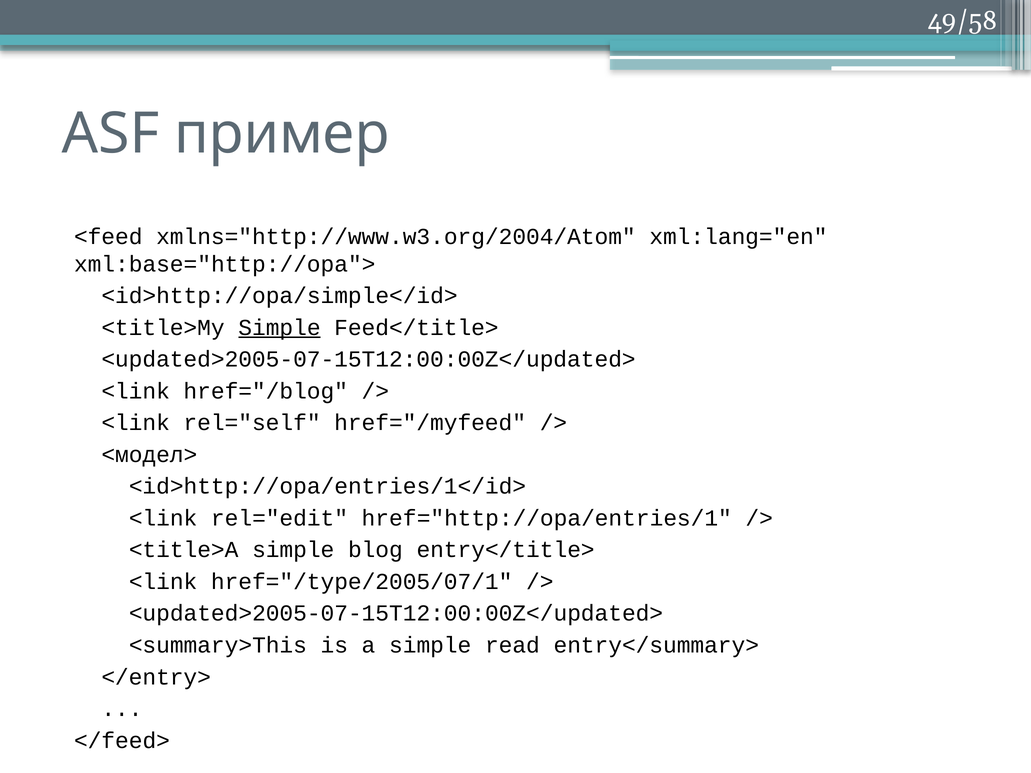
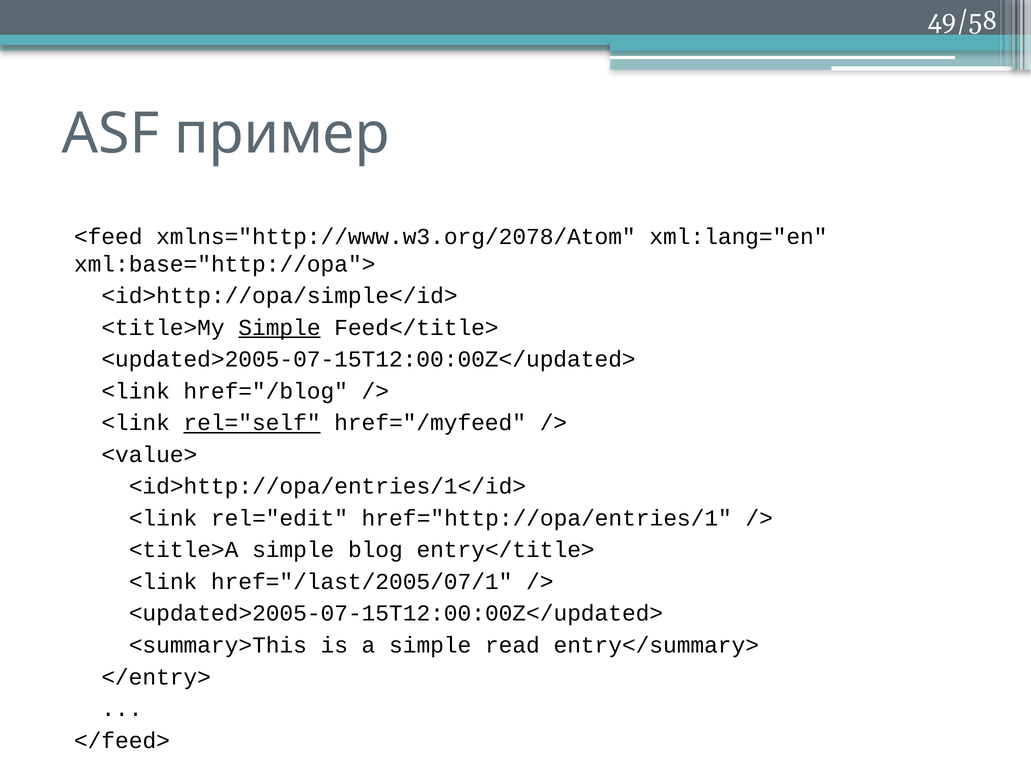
xmlns="http://www.w3.org/2004/Atom: xmlns="http://www.w3.org/2004/Atom -> xmlns="http://www.w3.org/2078/Atom (396, 237)
rel="self underline: none -> present (252, 423)
<модел>: <модел> -> <value> (149, 455)
href="/type/2005/07/1: href="/type/2005/07/1 -> href="/last/2005/07/1 (362, 582)
